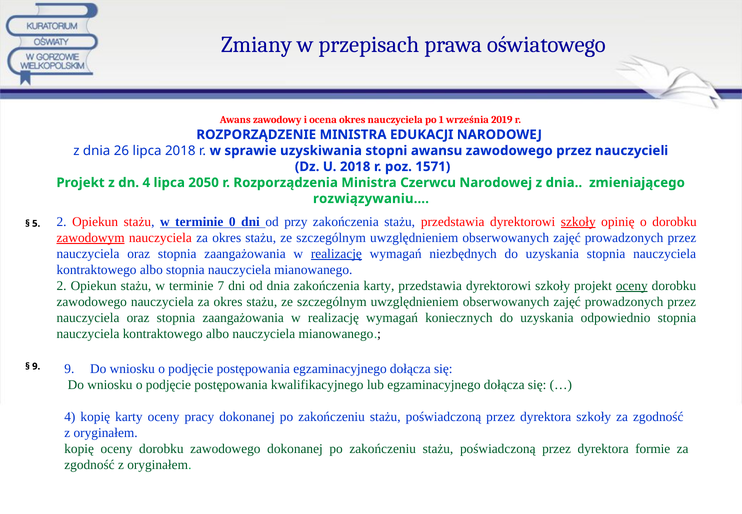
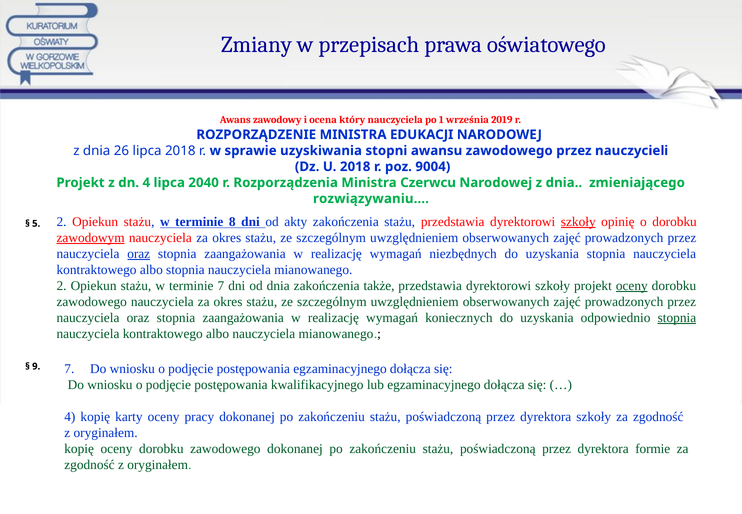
ocena okres: okres -> który (352, 120)
1571: 1571 -> 9004 (433, 167)
2050: 2050 -> 2040 (204, 183)
0: 0 -> 8 (232, 222)
przy: przy -> akty (296, 222)
oraz underline: none -> present (139, 254)
realizację underline: present -> none (336, 254)
zakończenia karty: karty -> także (379, 286)
stopnia underline: none -> present (677, 318)
9 9: 9 -> 7 (69, 369)
